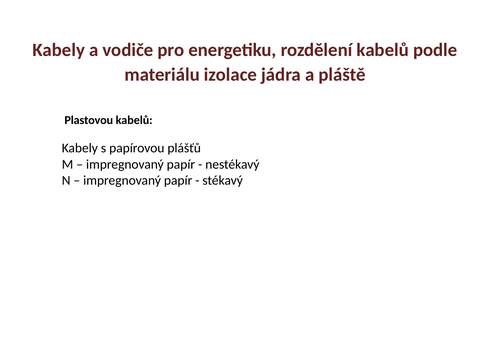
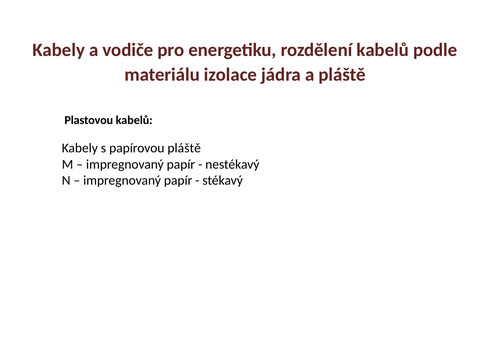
papírovou plášťů: plášťů -> pláště (184, 148)
